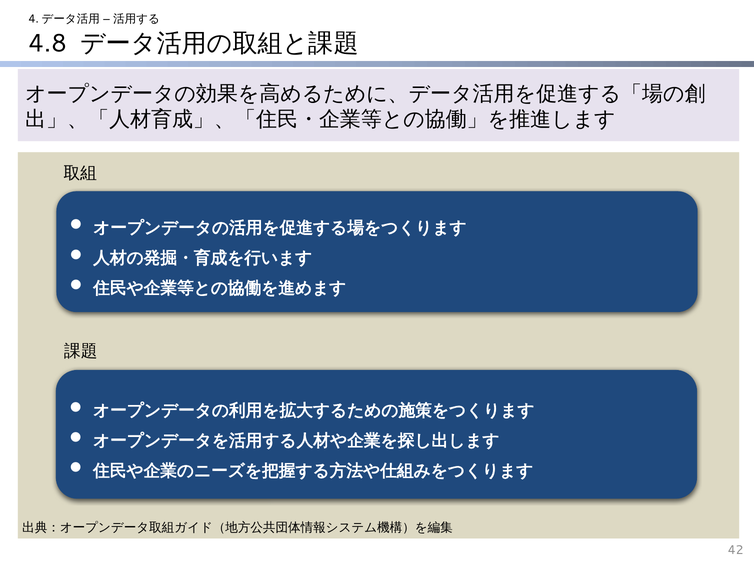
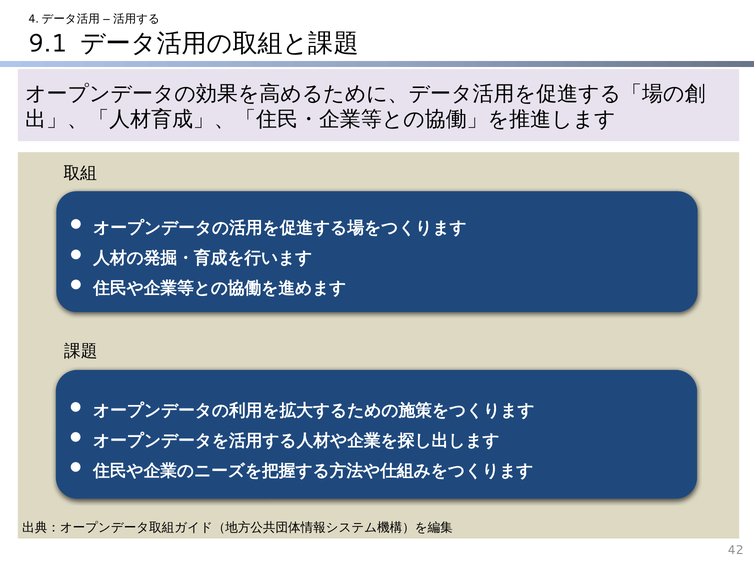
4.8: 4.8 -> 9.1 (48, 43)
